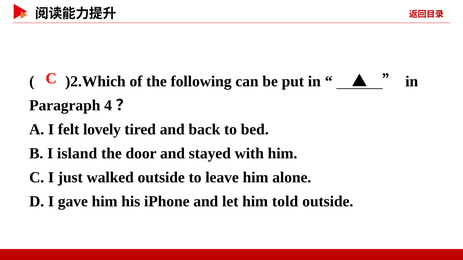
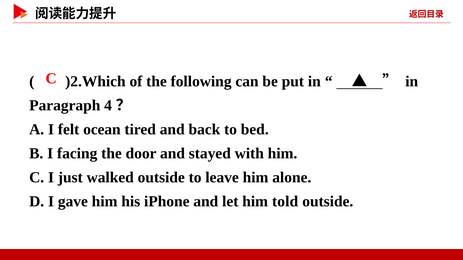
lovely: lovely -> ocean (102, 130)
island: island -> facing (77, 154)
